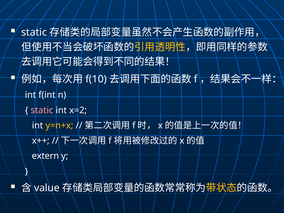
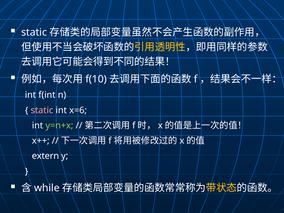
x=2: x=2 -> x=6 (78, 110)
y=n+x colour: yellow -> light green (59, 125)
value: value -> while (47, 188)
